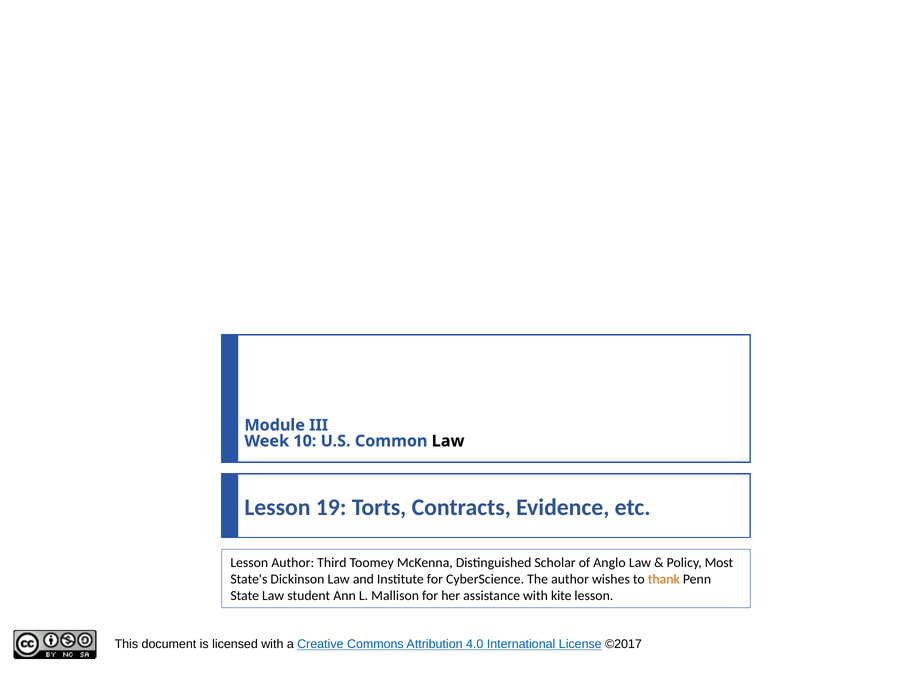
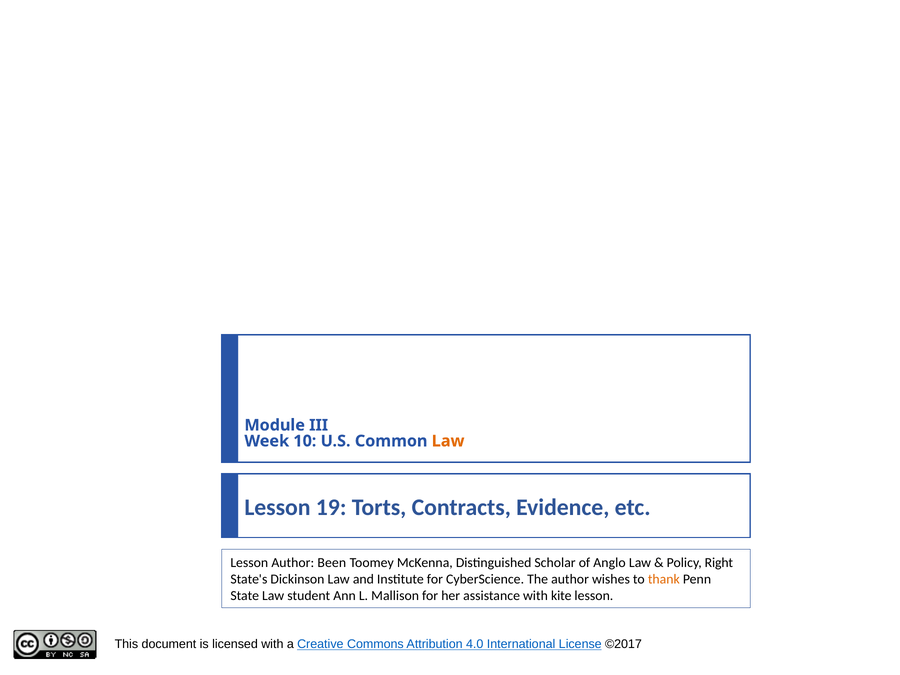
Law colour: black -> orange (448, 441)
Third: Third -> Been (332, 563)
Most: Most -> Right (719, 563)
